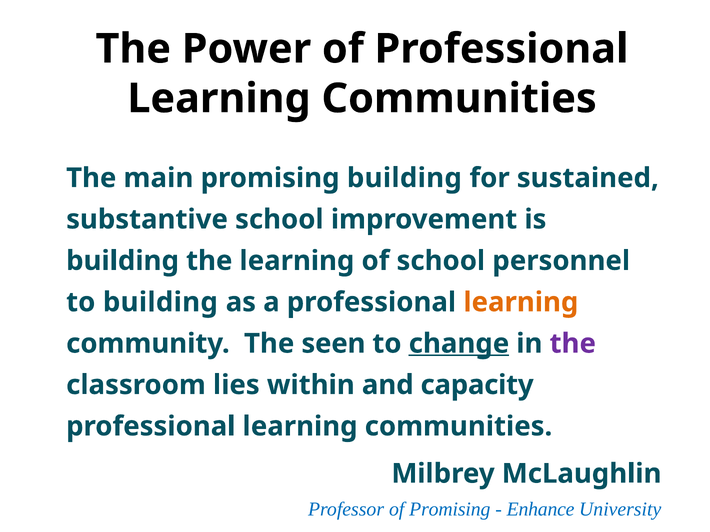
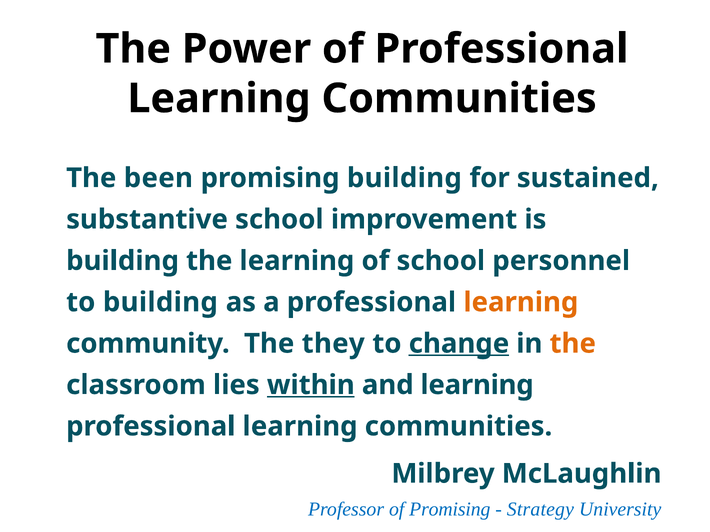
main: main -> been (158, 178)
seen: seen -> they (333, 344)
the colour: purple -> orange (573, 344)
within underline: none -> present (311, 385)
and capacity: capacity -> learning (477, 385)
Enhance: Enhance -> Strategy (540, 510)
